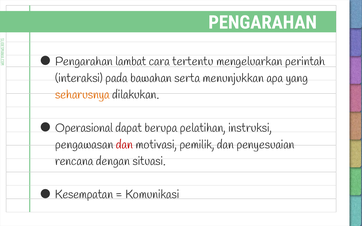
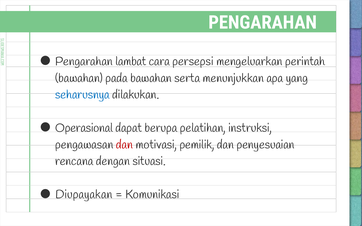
tertentu: tertentu -> persepsi (193, 61)
interaksi: interaksi -> bawahan (79, 78)
seharusnya colour: orange -> blue (82, 95)
Kesempatan: Kesempatan -> Diupayakan (84, 195)
